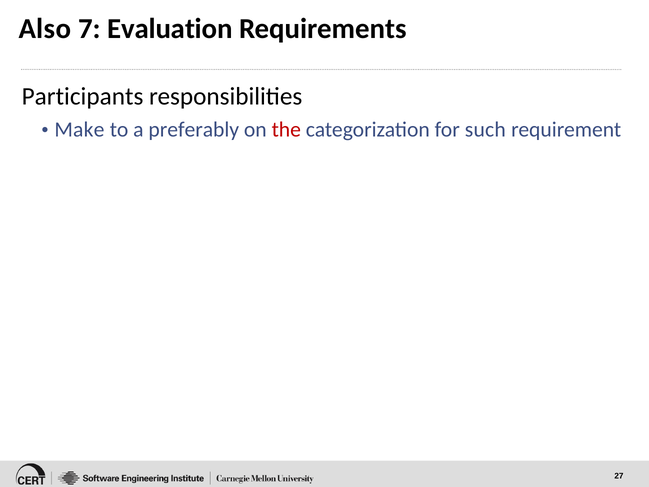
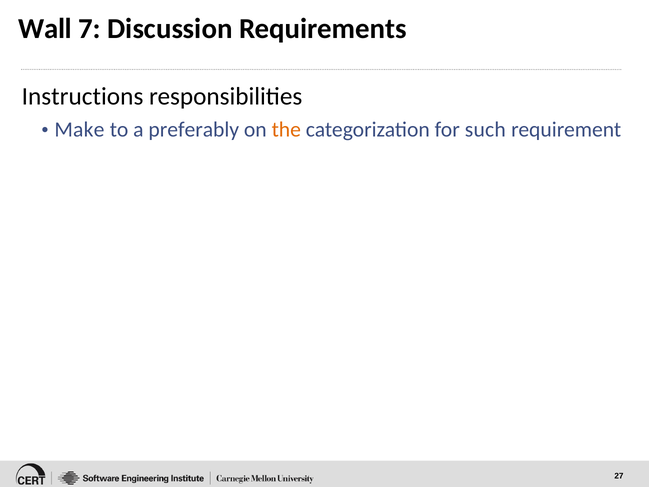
Also: Also -> Wall (45, 29)
Evaluation: Evaluation -> Discussion (170, 29)
Participants: Participants -> Instructions (83, 97)
the colour: red -> orange (286, 130)
